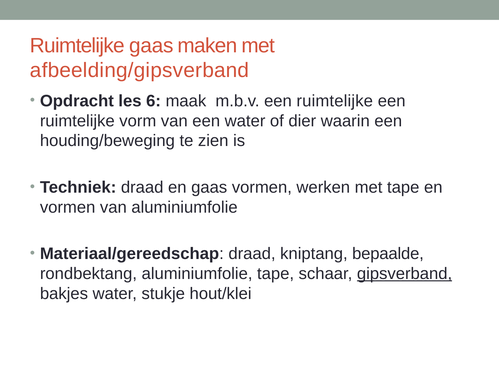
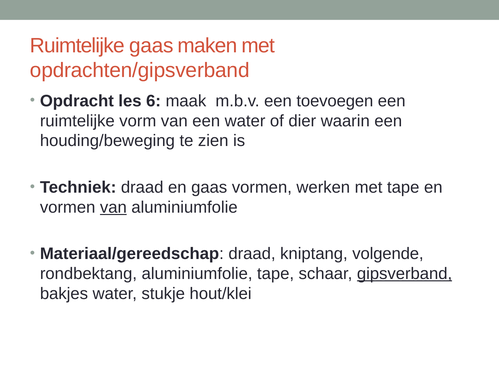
afbeelding/gipsverband: afbeelding/gipsverband -> opdrachten/gipsverband (140, 70)
m.b.v een ruimtelijke: ruimtelijke -> toevoegen (335, 101)
van underline: none -> present (113, 207)
bepaalde: bepaalde -> volgende (388, 254)
